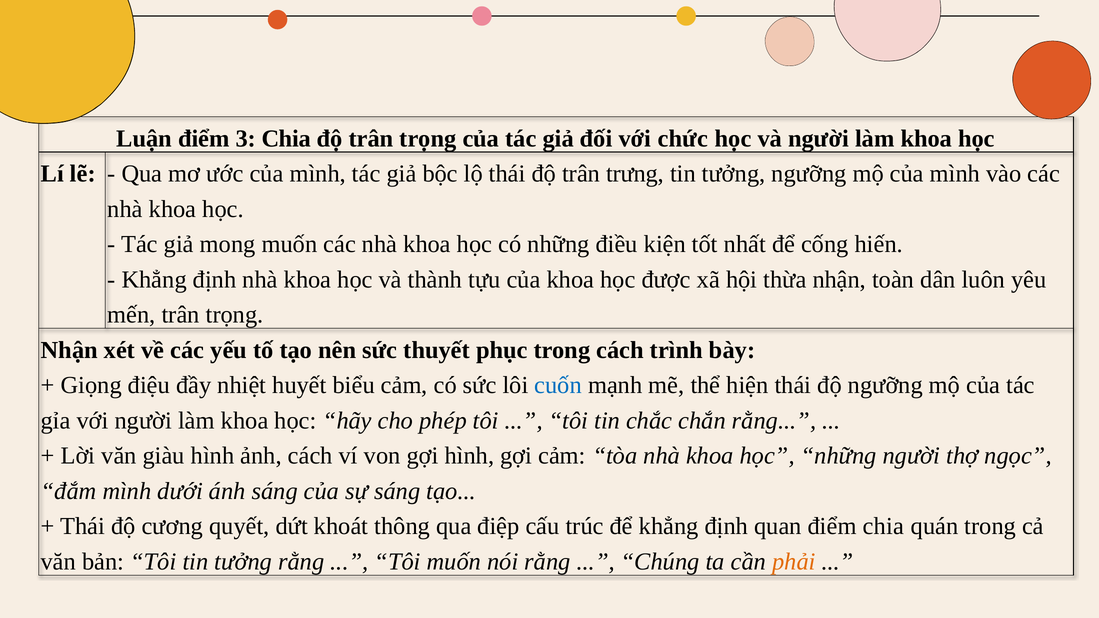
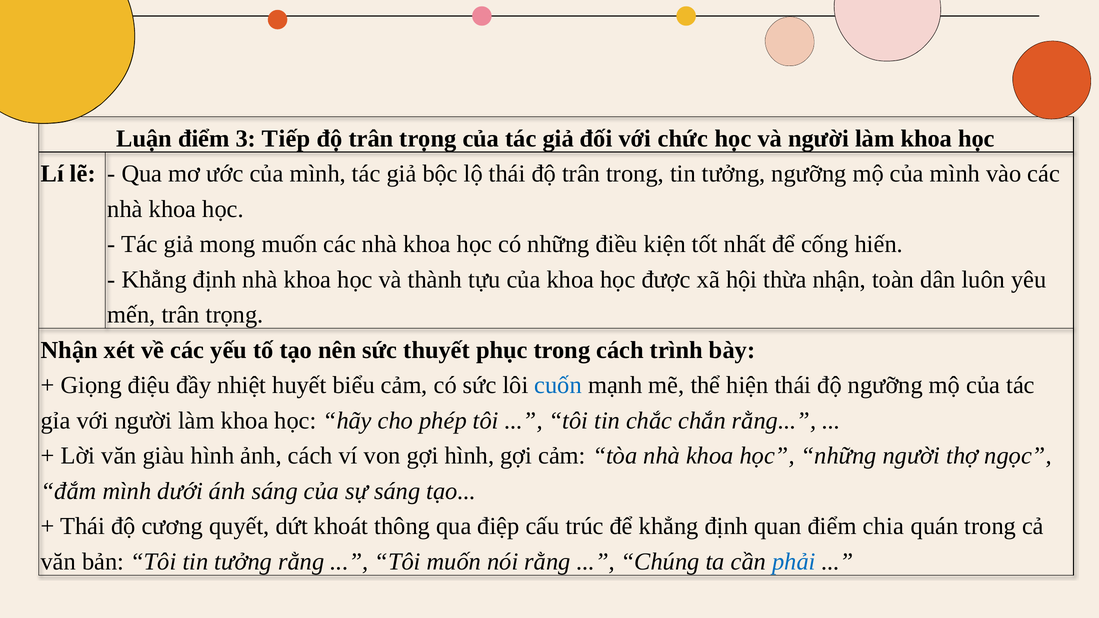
3 Chia: Chia -> Tiếp (286, 139)
trân trưng: trưng -> trong (635, 174)
phải colour: orange -> blue (794, 562)
